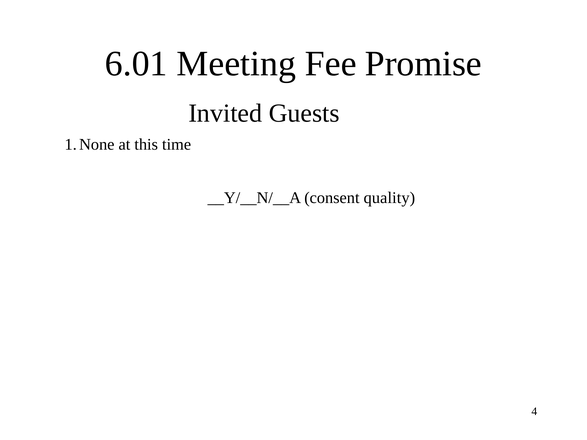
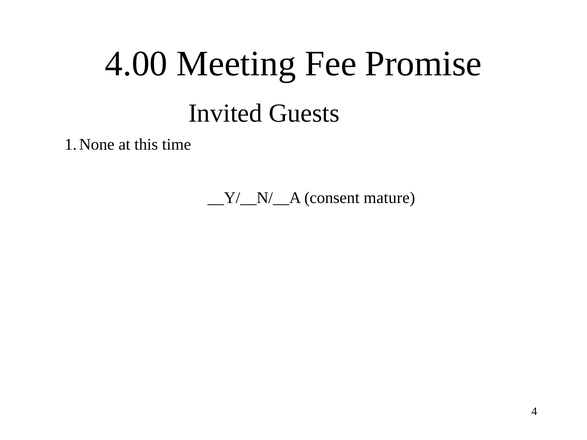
6.01: 6.01 -> 4.00 (136, 64)
quality: quality -> mature (389, 198)
